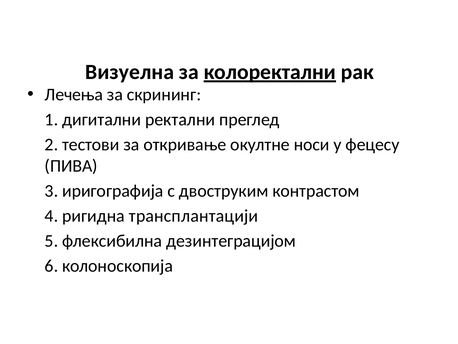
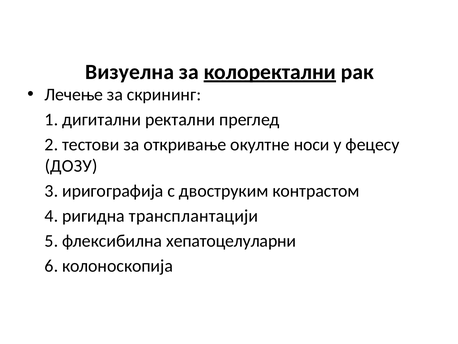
Лечења: Лечења -> Лечење (74, 94)
ПИВА: ПИВА -> ДОЗУ (71, 166)
дезинтеграцијом: дезинтеграцијом -> хепатоцелуларни (231, 241)
